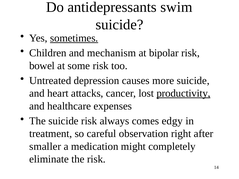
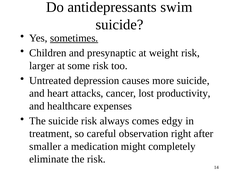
mechanism: mechanism -> presynaptic (112, 53)
bipolar: bipolar -> weight (164, 53)
bowel: bowel -> larger (42, 66)
productivity underline: present -> none (183, 93)
